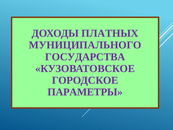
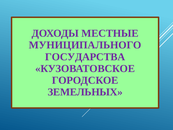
ПЛАТНЫХ: ПЛАТНЫХ -> МЕСТНЫЕ (110, 33)
ПАРАМЕТРЫ: ПАРАМЕТРЫ -> ЗЕМЕЛЬНЫХ (85, 92)
